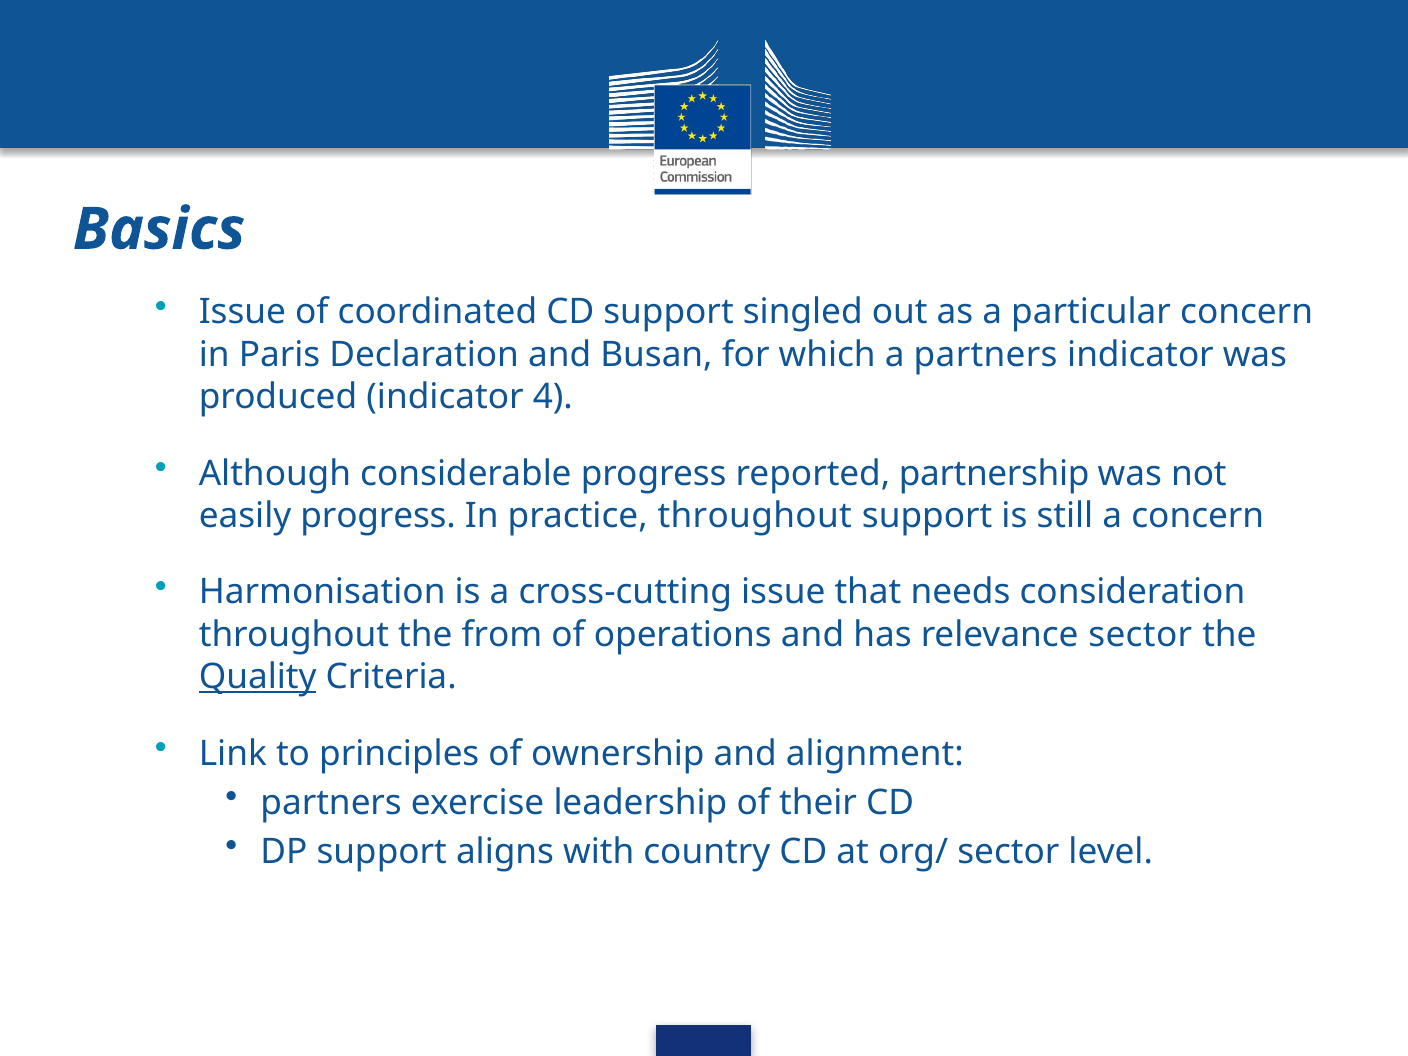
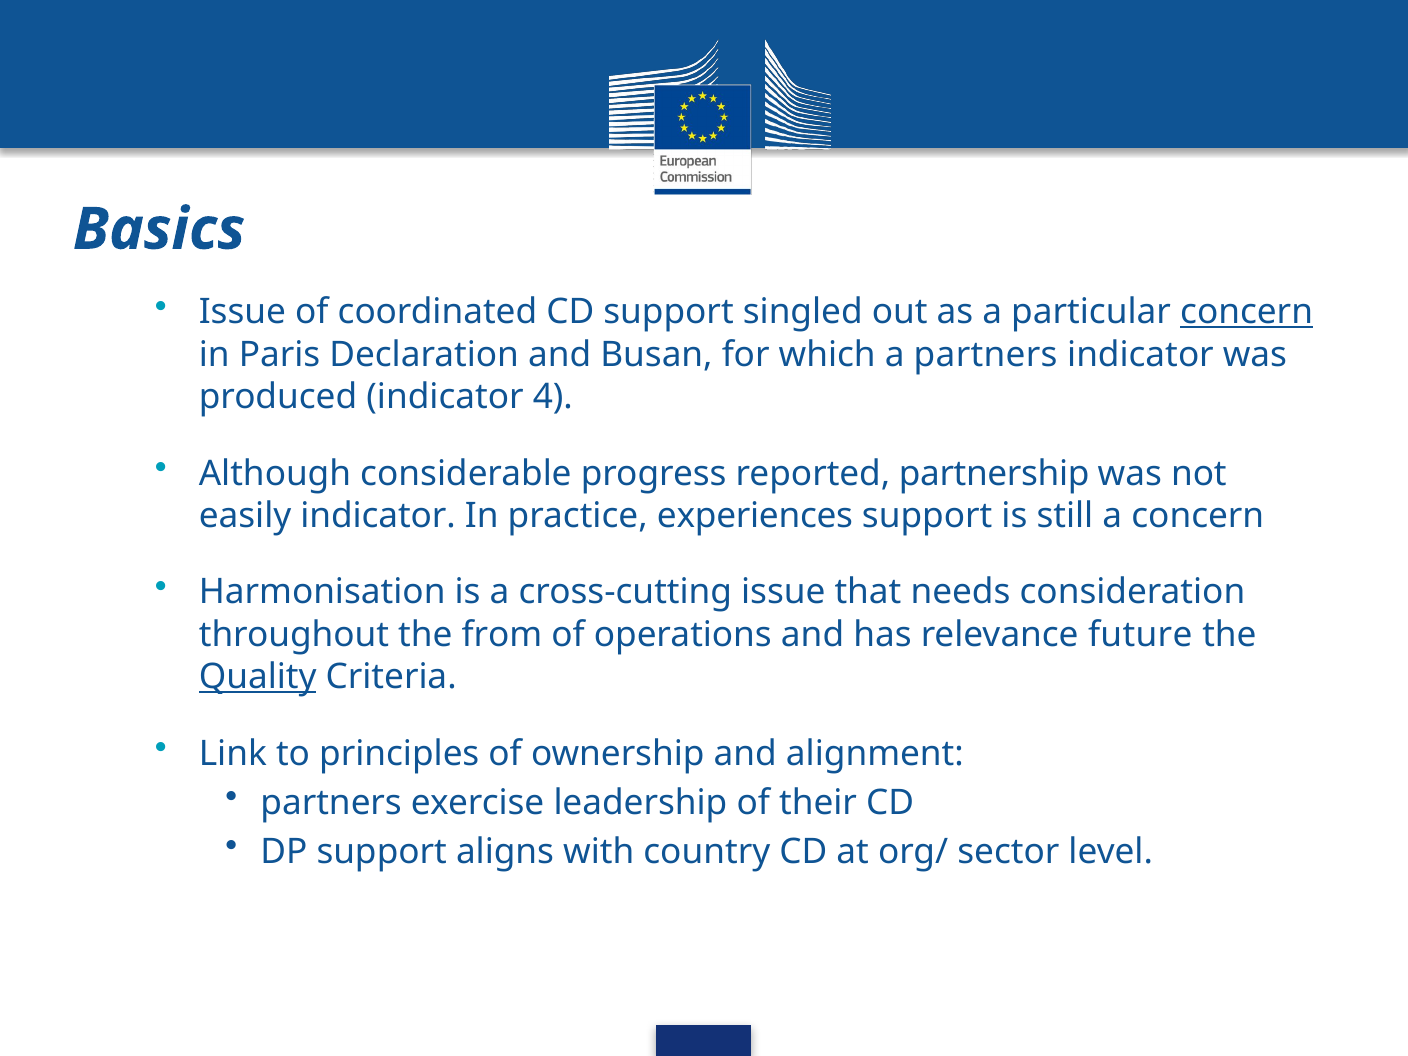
concern underline: none -> present (1247, 312)
easily progress: progress -> indicator (378, 516)
practice throughout: throughout -> experiences (755, 516)
relevance sector: sector -> future (1140, 635)
